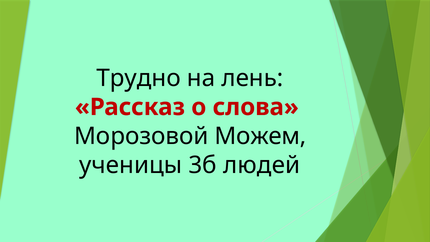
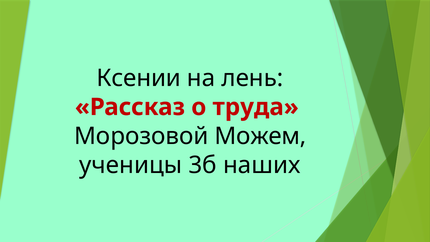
Трудно: Трудно -> Ксении (139, 78)
слова: слова -> труда (256, 107)
людей: людей -> наших (262, 165)
